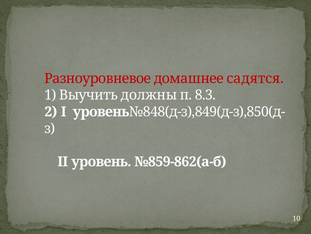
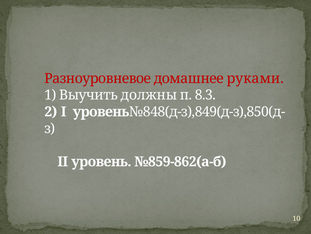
садятся: садятся -> руками (255, 78)
